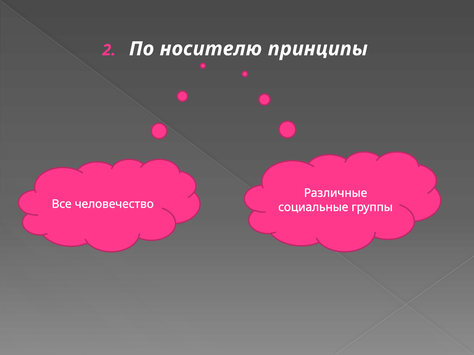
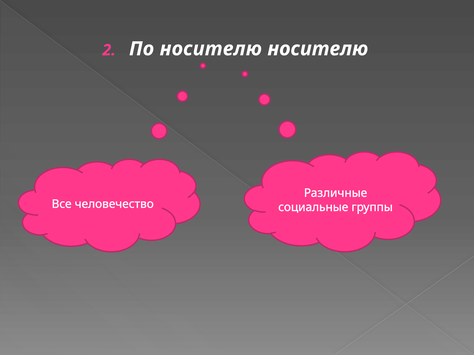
носителю принципы: принципы -> носителю (318, 49)
